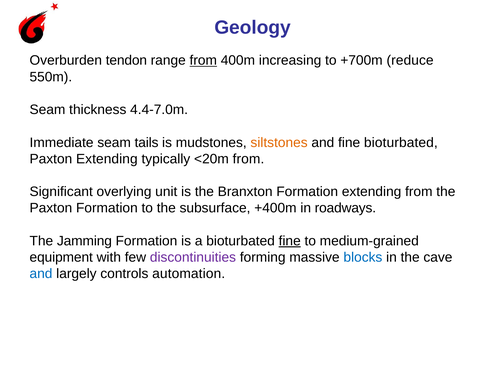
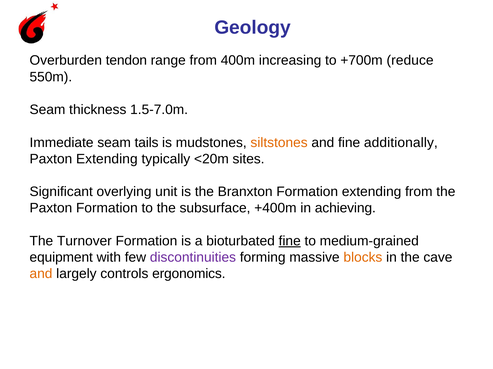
from underline: present -> none (203, 61)
4.4-7.0m: 4.4-7.0m -> 1.5-7.0m (159, 110)
fine bioturbated: bioturbated -> additionally (401, 143)
<20m from: from -> sites (249, 159)
roadways: roadways -> achieving (345, 209)
Jamming: Jamming -> Turnover (84, 241)
blocks colour: blue -> orange (363, 258)
and colour: blue -> orange (41, 274)
automation: automation -> ergonomics (189, 274)
